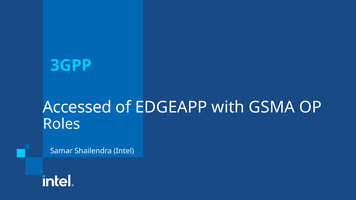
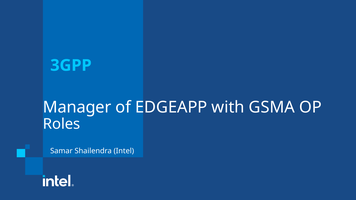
Accessed: Accessed -> Manager (77, 107)
